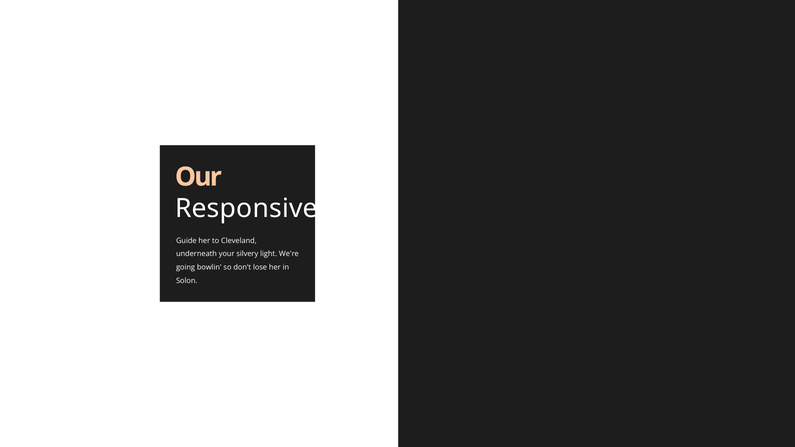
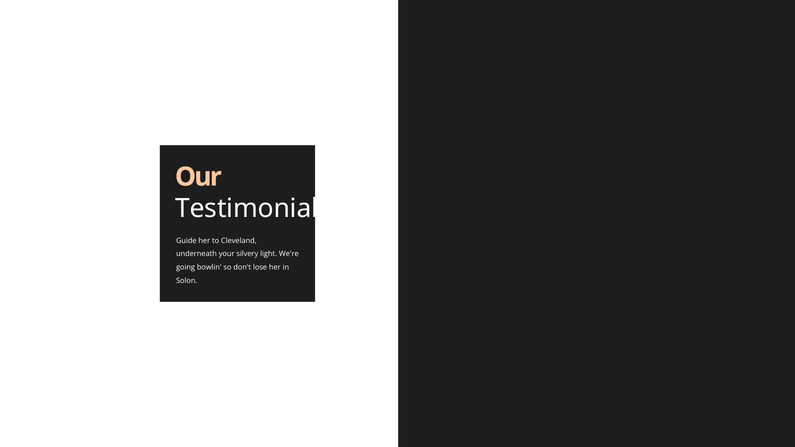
Responsive: Responsive -> Testimonial (247, 209)
